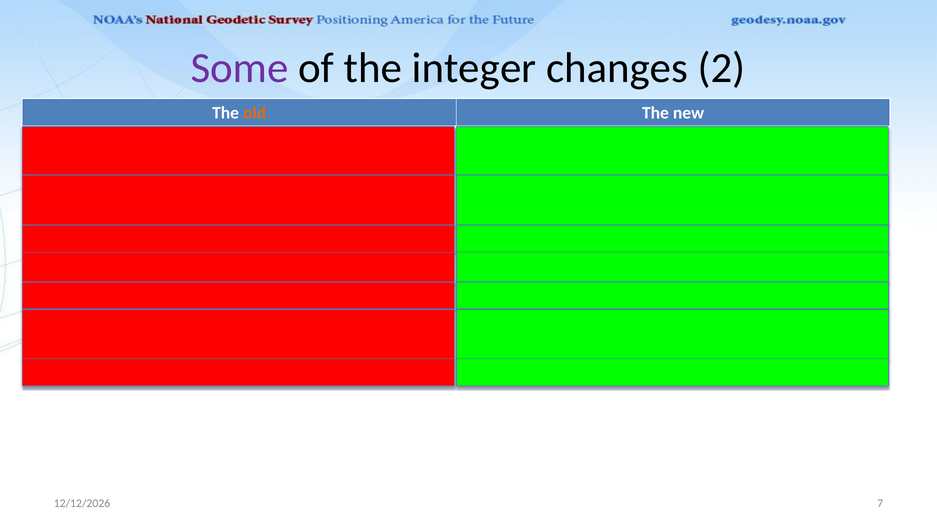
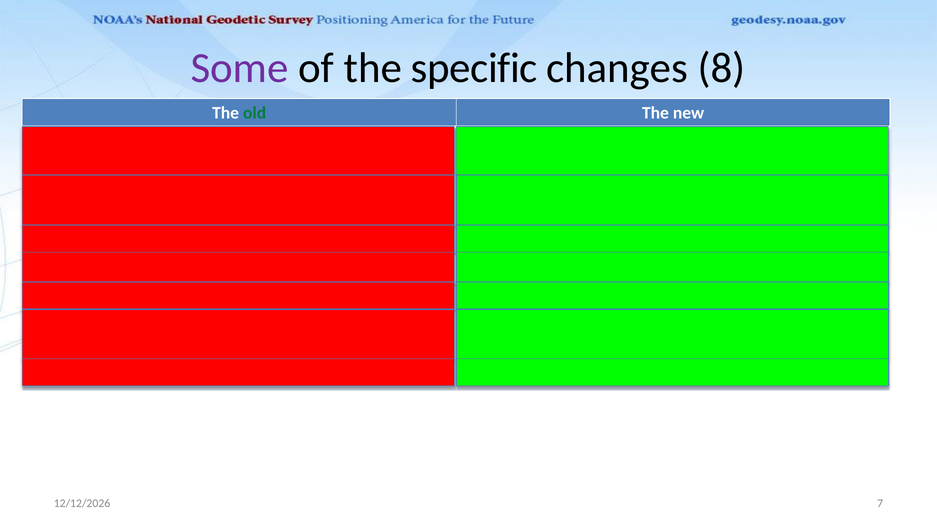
integer: integer -> specific (474, 68)
2: 2 -> 8 (721, 68)
old colour: orange -> green (255, 113)
